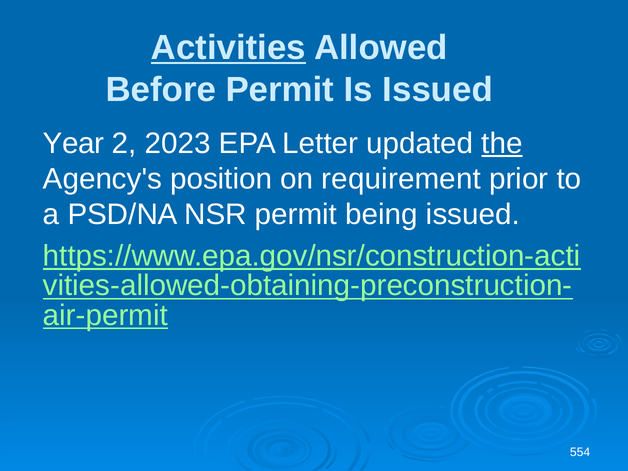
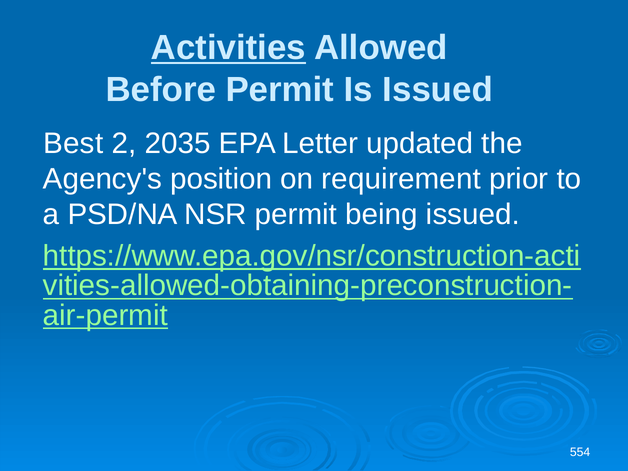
Year: Year -> Best (73, 143)
2023: 2023 -> 2035 (178, 143)
the underline: present -> none (502, 143)
